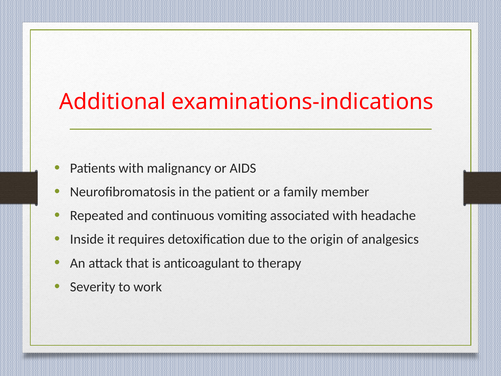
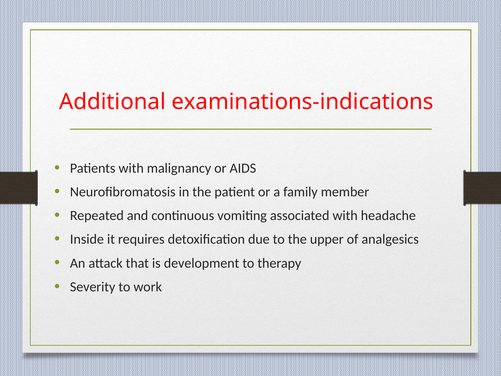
origin: origin -> upper (327, 239)
anticoagulant: anticoagulant -> development (202, 263)
